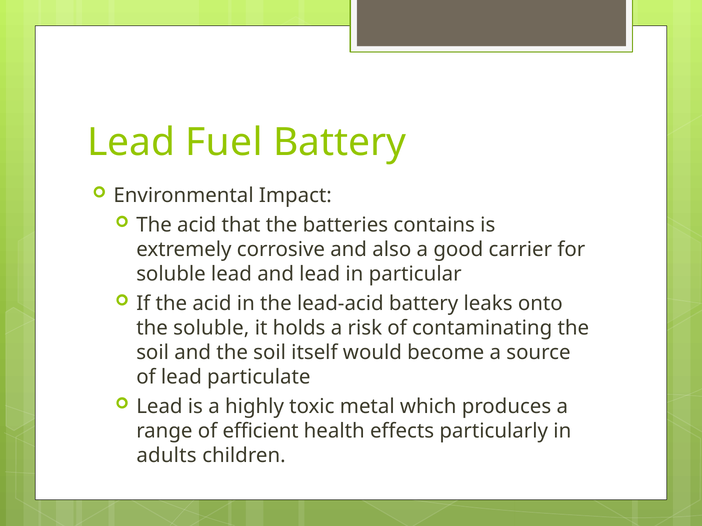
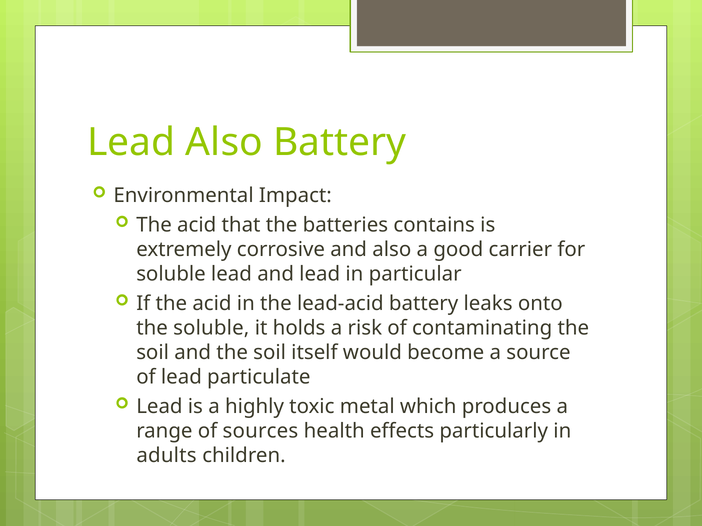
Lead Fuel: Fuel -> Also (224, 142)
efficient: efficient -> sources (260, 431)
